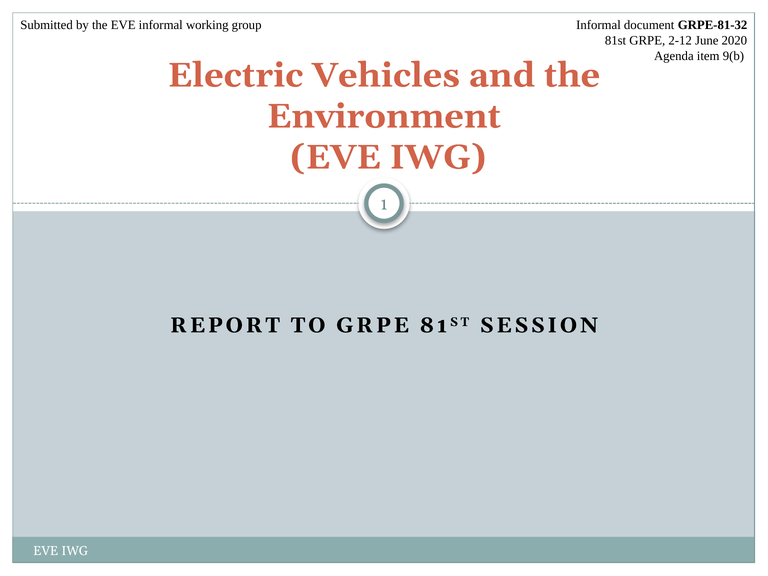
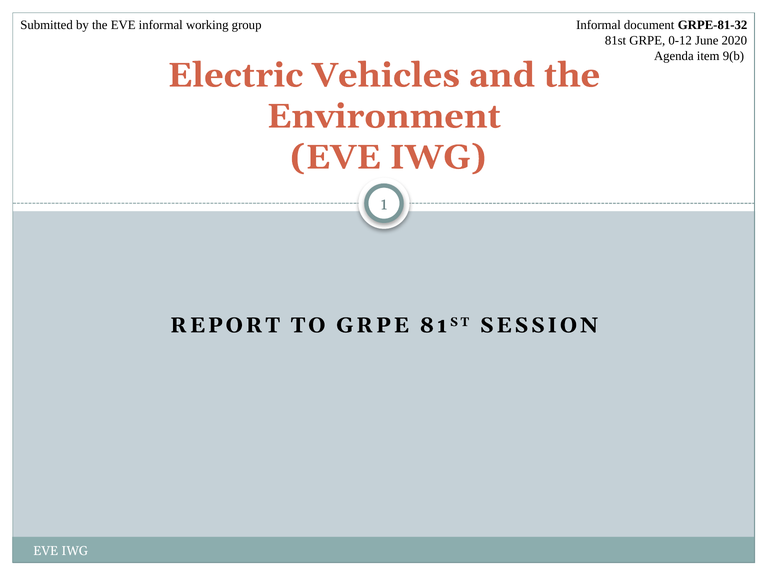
2-12: 2-12 -> 0-12 (680, 40)
